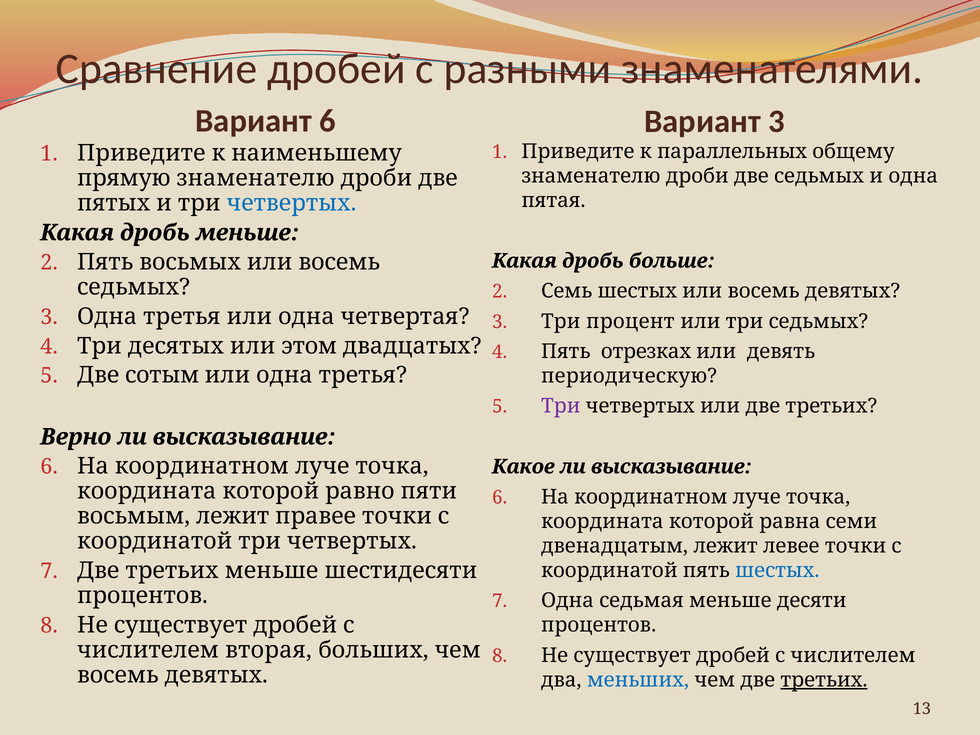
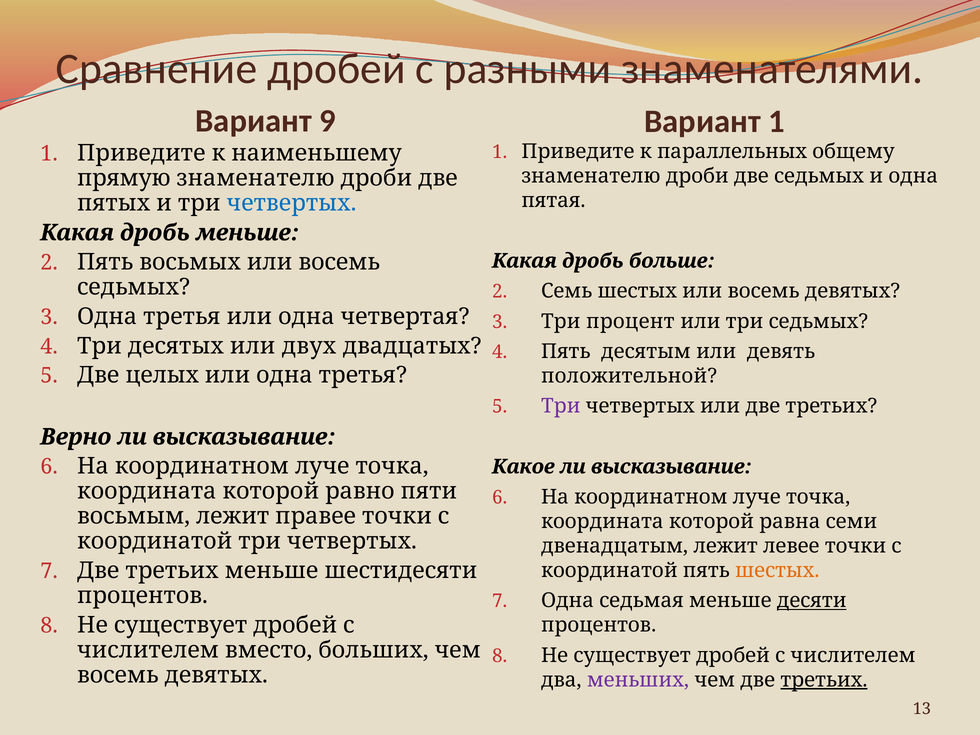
Вариант 6: 6 -> 9 (328, 121)
Вариант 3: 3 -> 1 (776, 121)
этом: этом -> двух (309, 346)
отрезках: отрезках -> десятым (646, 352)
сотым: сотым -> целых (162, 375)
периодическую: периодическую -> положительной (629, 376)
шестых colour: blue -> orange (777, 570)
десяти underline: none -> present (812, 601)
вторая: вторая -> вместо (269, 650)
меньших colour: blue -> purple (638, 680)
